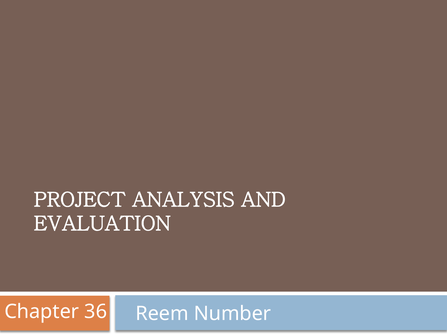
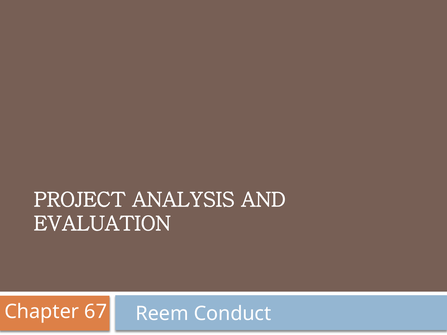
36: 36 -> 67 (96, 312)
Number: Number -> Conduct (233, 314)
